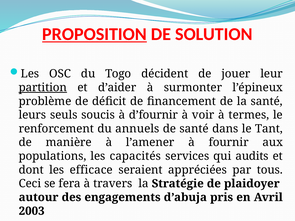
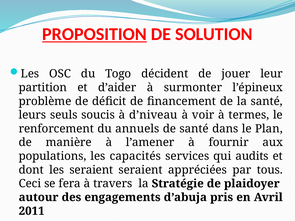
partition underline: present -> none (43, 88)
d’fournir: d’fournir -> d’niveau (153, 115)
Tant: Tant -> Plan (269, 129)
les efficace: efficace -> seraient (91, 170)
2003: 2003 -> 2011 (32, 211)
